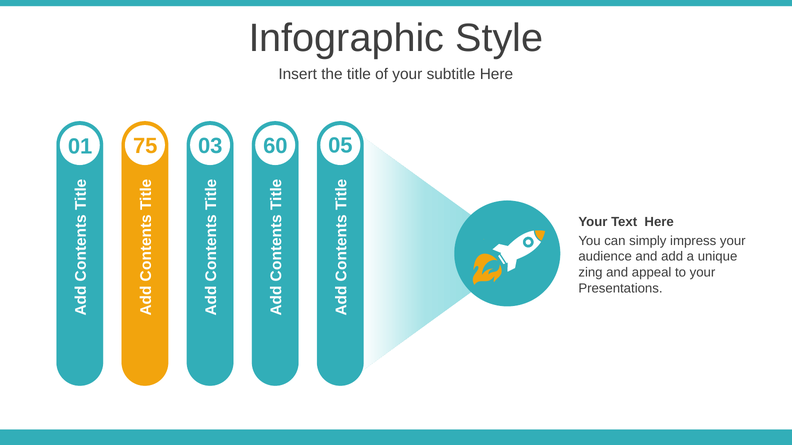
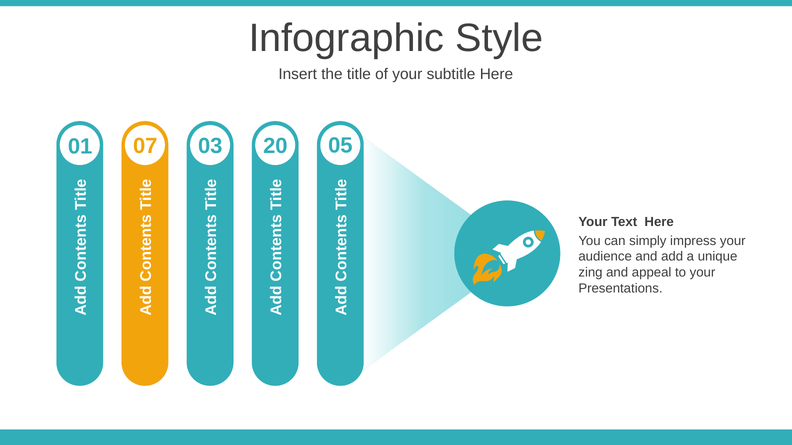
75: 75 -> 07 (145, 146)
60: 60 -> 20 (275, 146)
